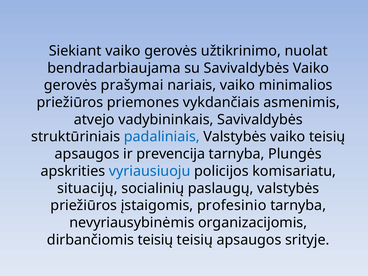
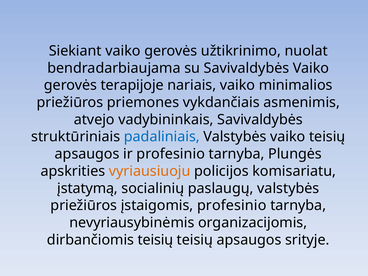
prašymai: prašymai -> terapijoje (132, 85)
ir prevencija: prevencija -> profesinio (171, 154)
vyriausiuoju colour: blue -> orange (150, 171)
situacijų: situacijų -> įstatymą (88, 188)
